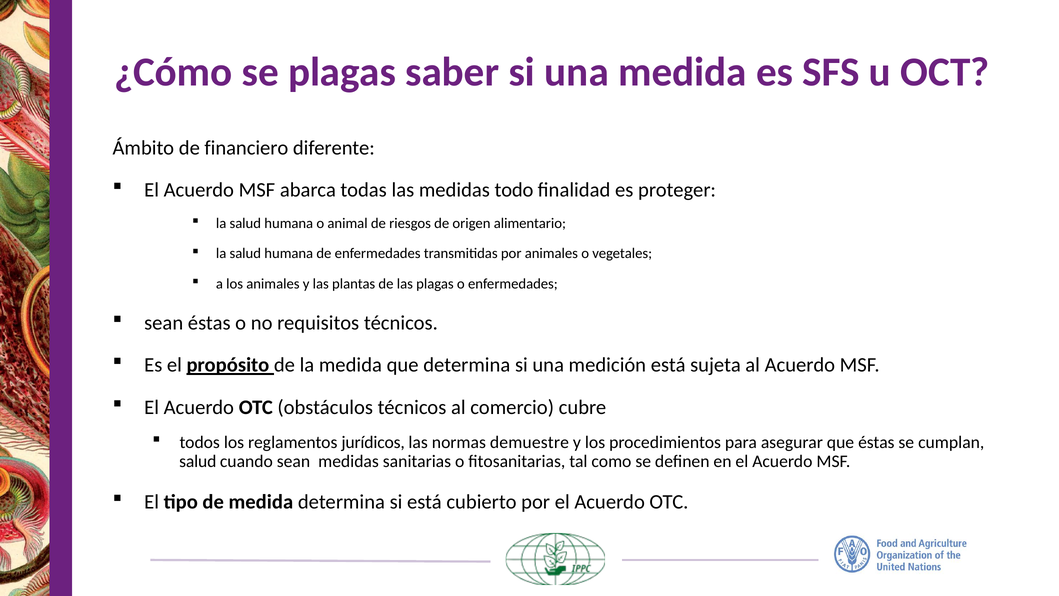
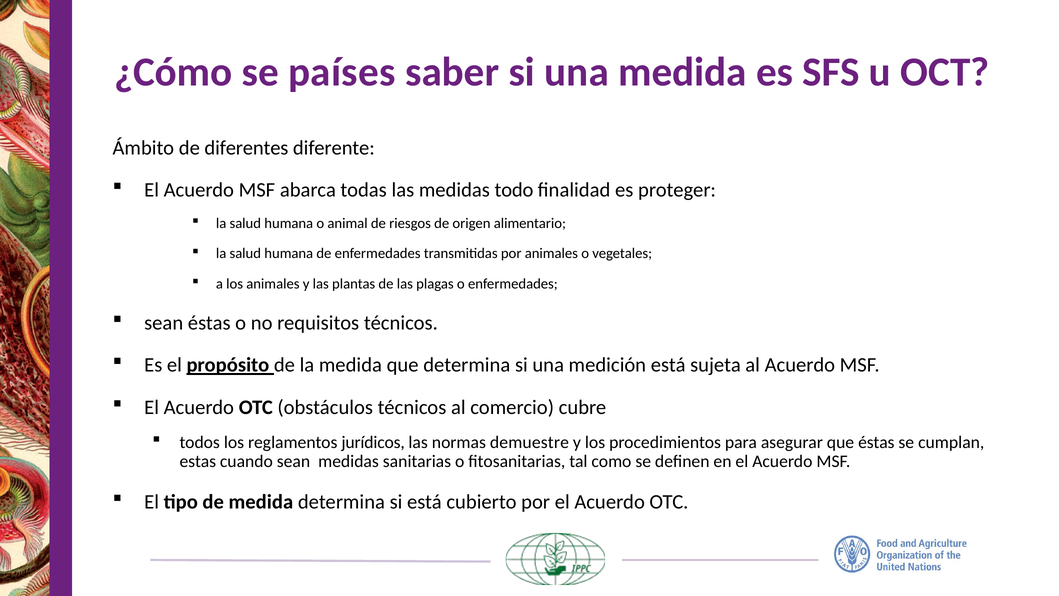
se plagas: plagas -> países (342, 72)
financiero: financiero -> diferentes (246, 148)
salud: salud -> estas (198, 461)
